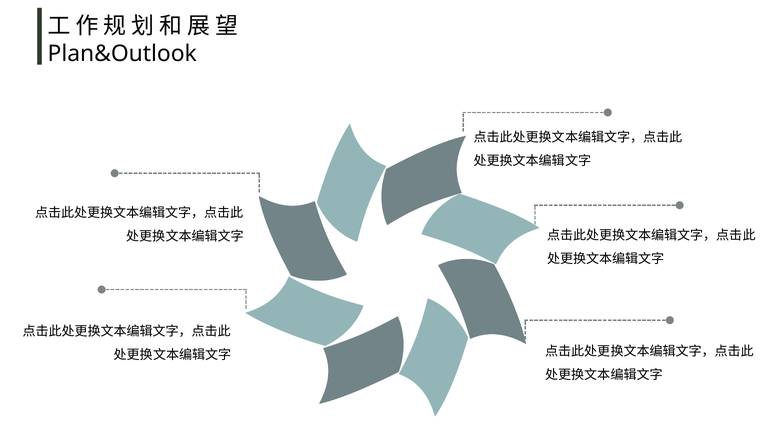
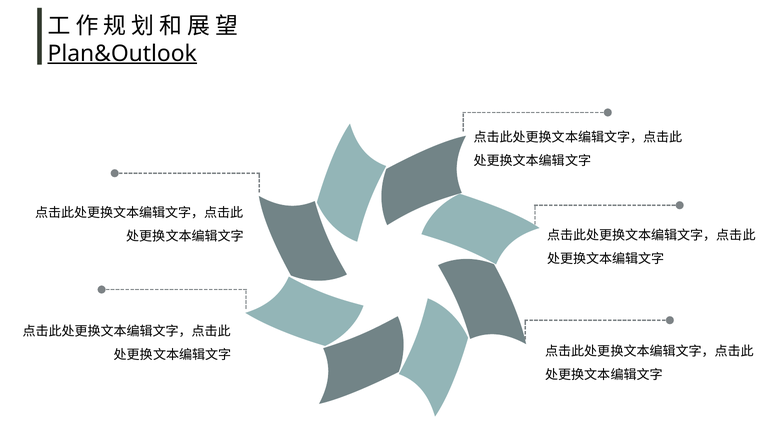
Plan&Outlook underline: none -> present (122, 53)
